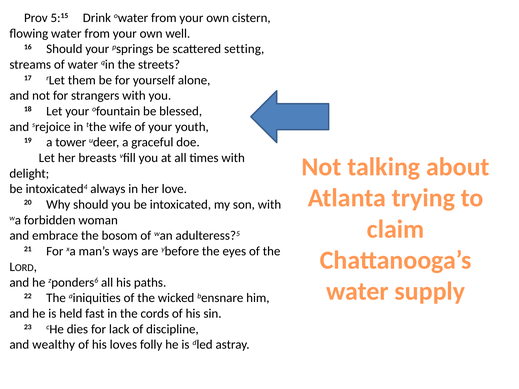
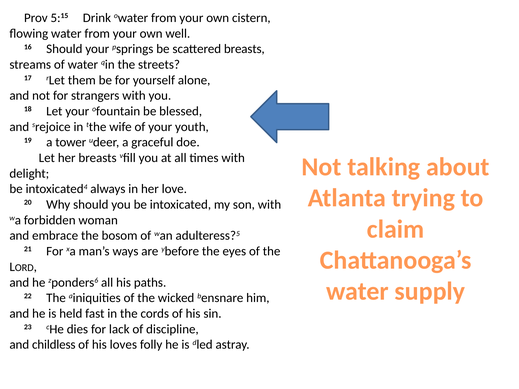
scattered setting: setting -> breasts (244, 49)
wealthy: wealthy -> childless (54, 345)
